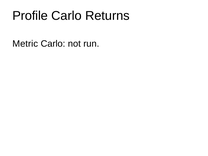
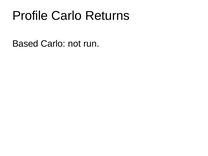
Metric: Metric -> Based (25, 44)
